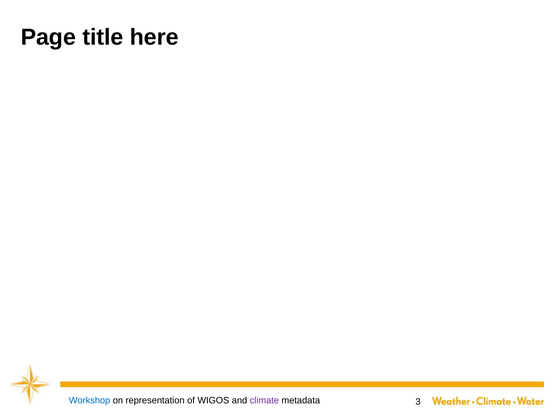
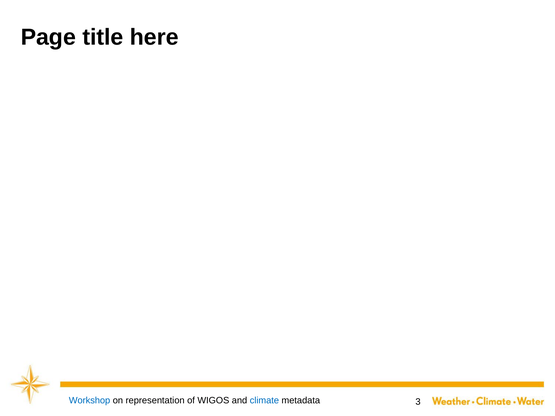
climate colour: purple -> blue (264, 401)
